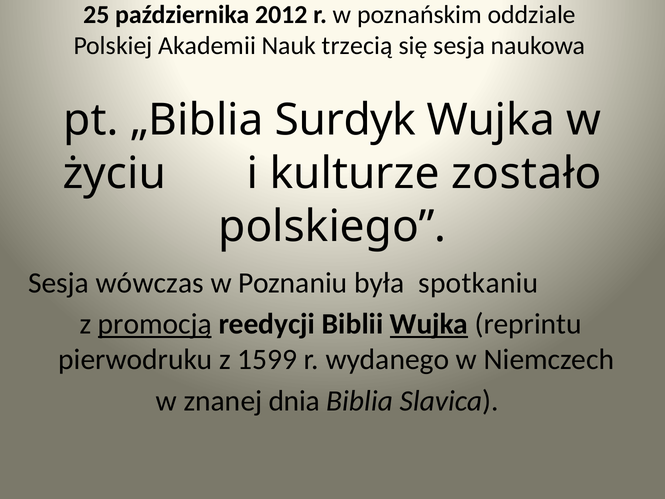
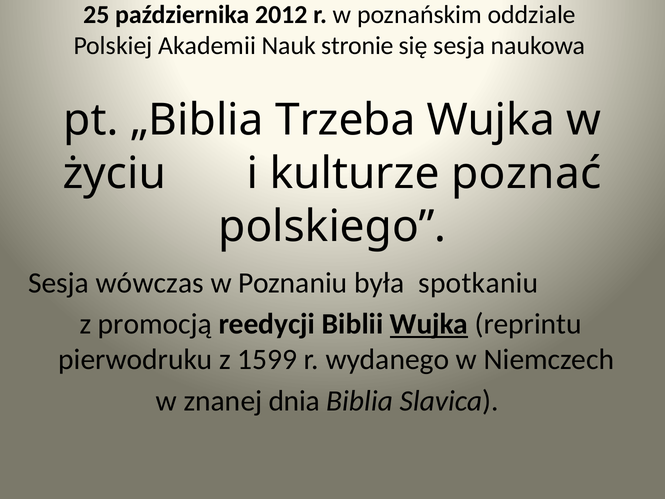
trzecią: trzecią -> stronie (358, 46)
Surdyk: Surdyk -> Trzeba (345, 120)
zostało: zostało -> poznać (526, 173)
promocją underline: present -> none (155, 324)
